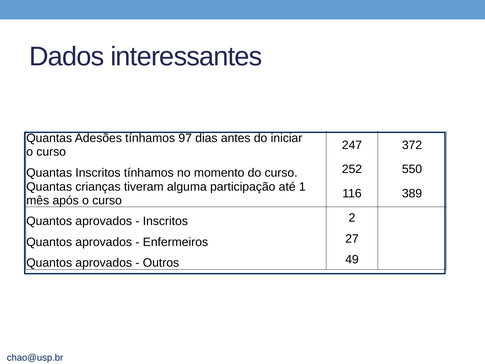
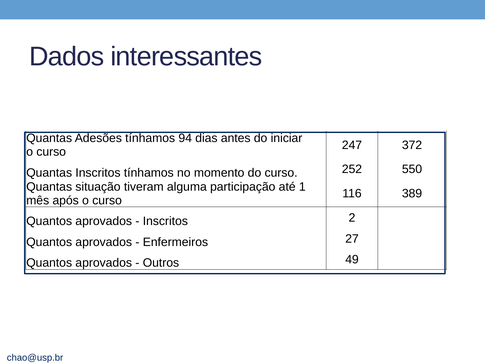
97: 97 -> 94 (185, 138)
crianças: crianças -> situação (98, 187)
